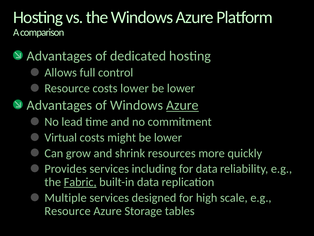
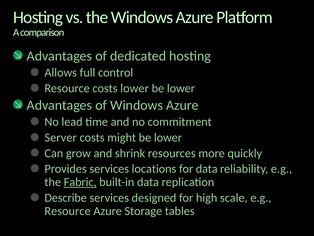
Azure underline: present -> none (182, 105)
Virtual: Virtual -> Server (61, 137)
including: including -> locations (154, 169)
Multiple: Multiple -> Describe (66, 197)
